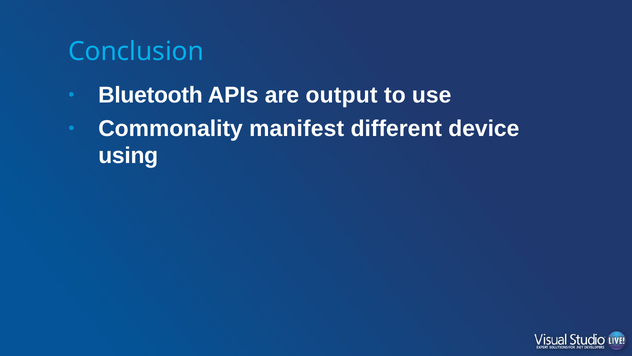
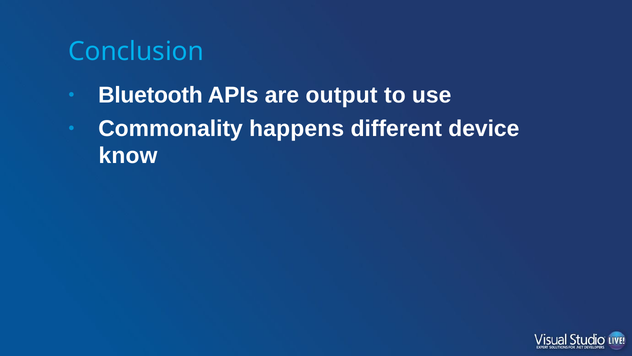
manifest: manifest -> happens (297, 128)
using: using -> know (128, 156)
